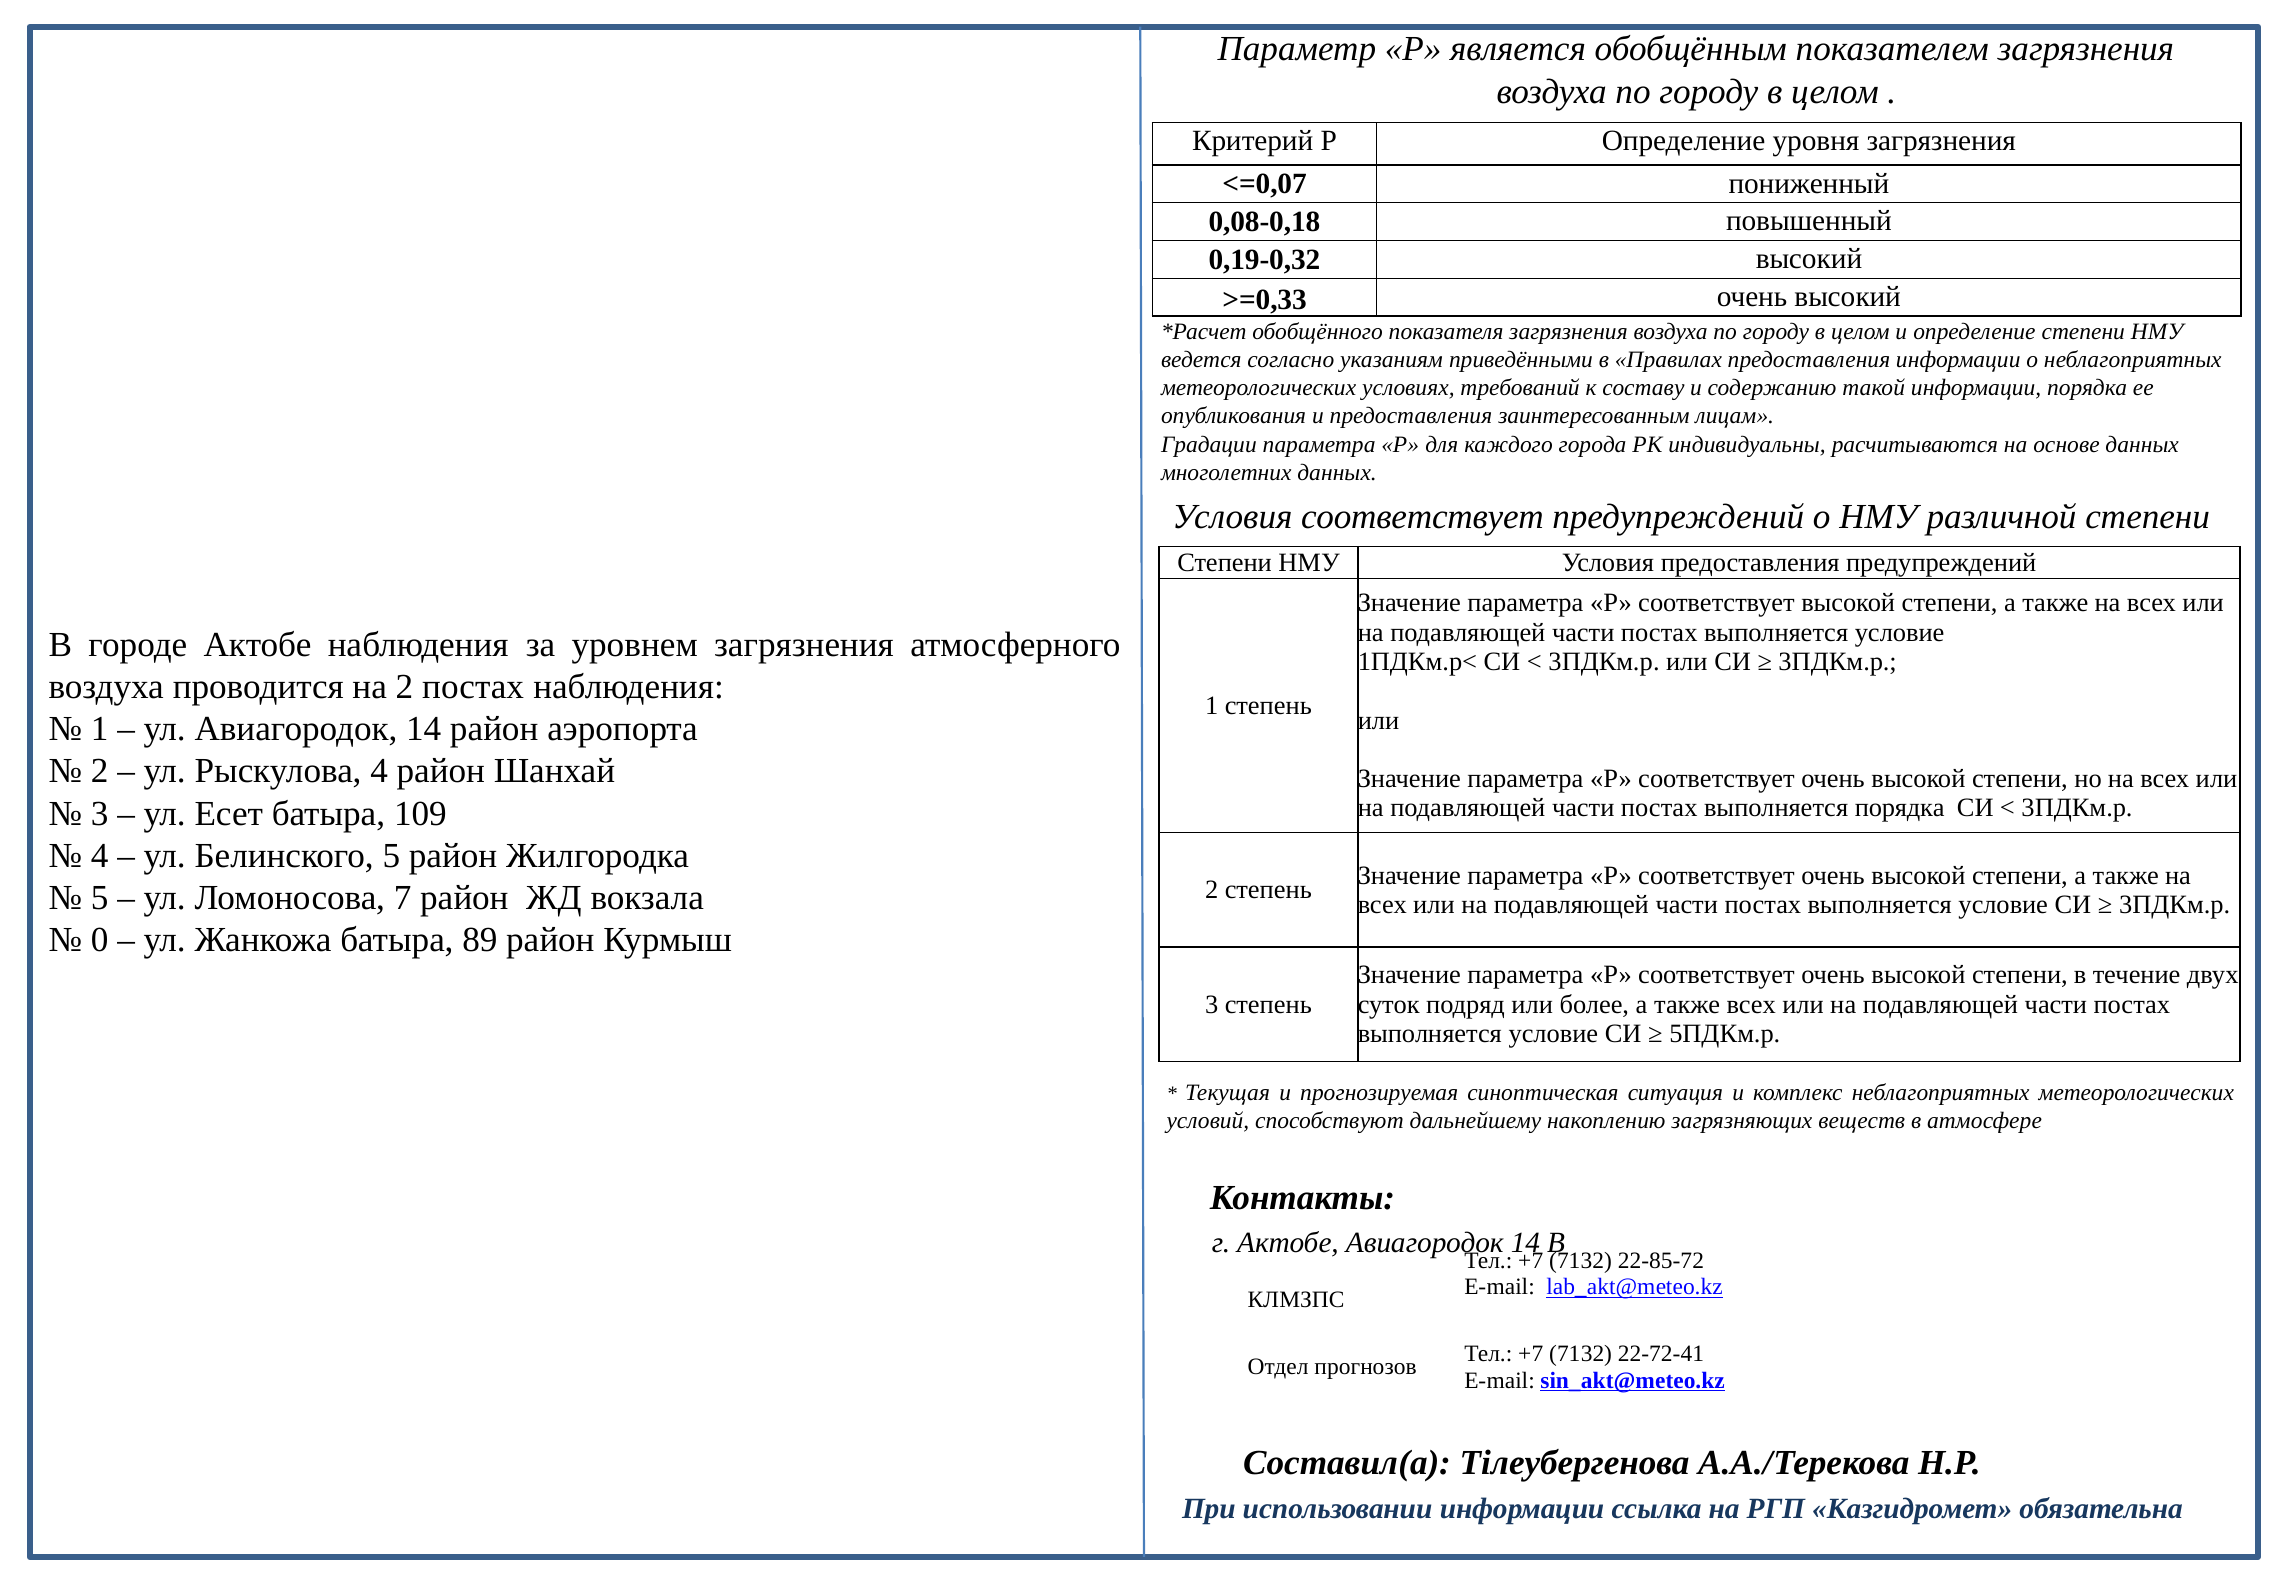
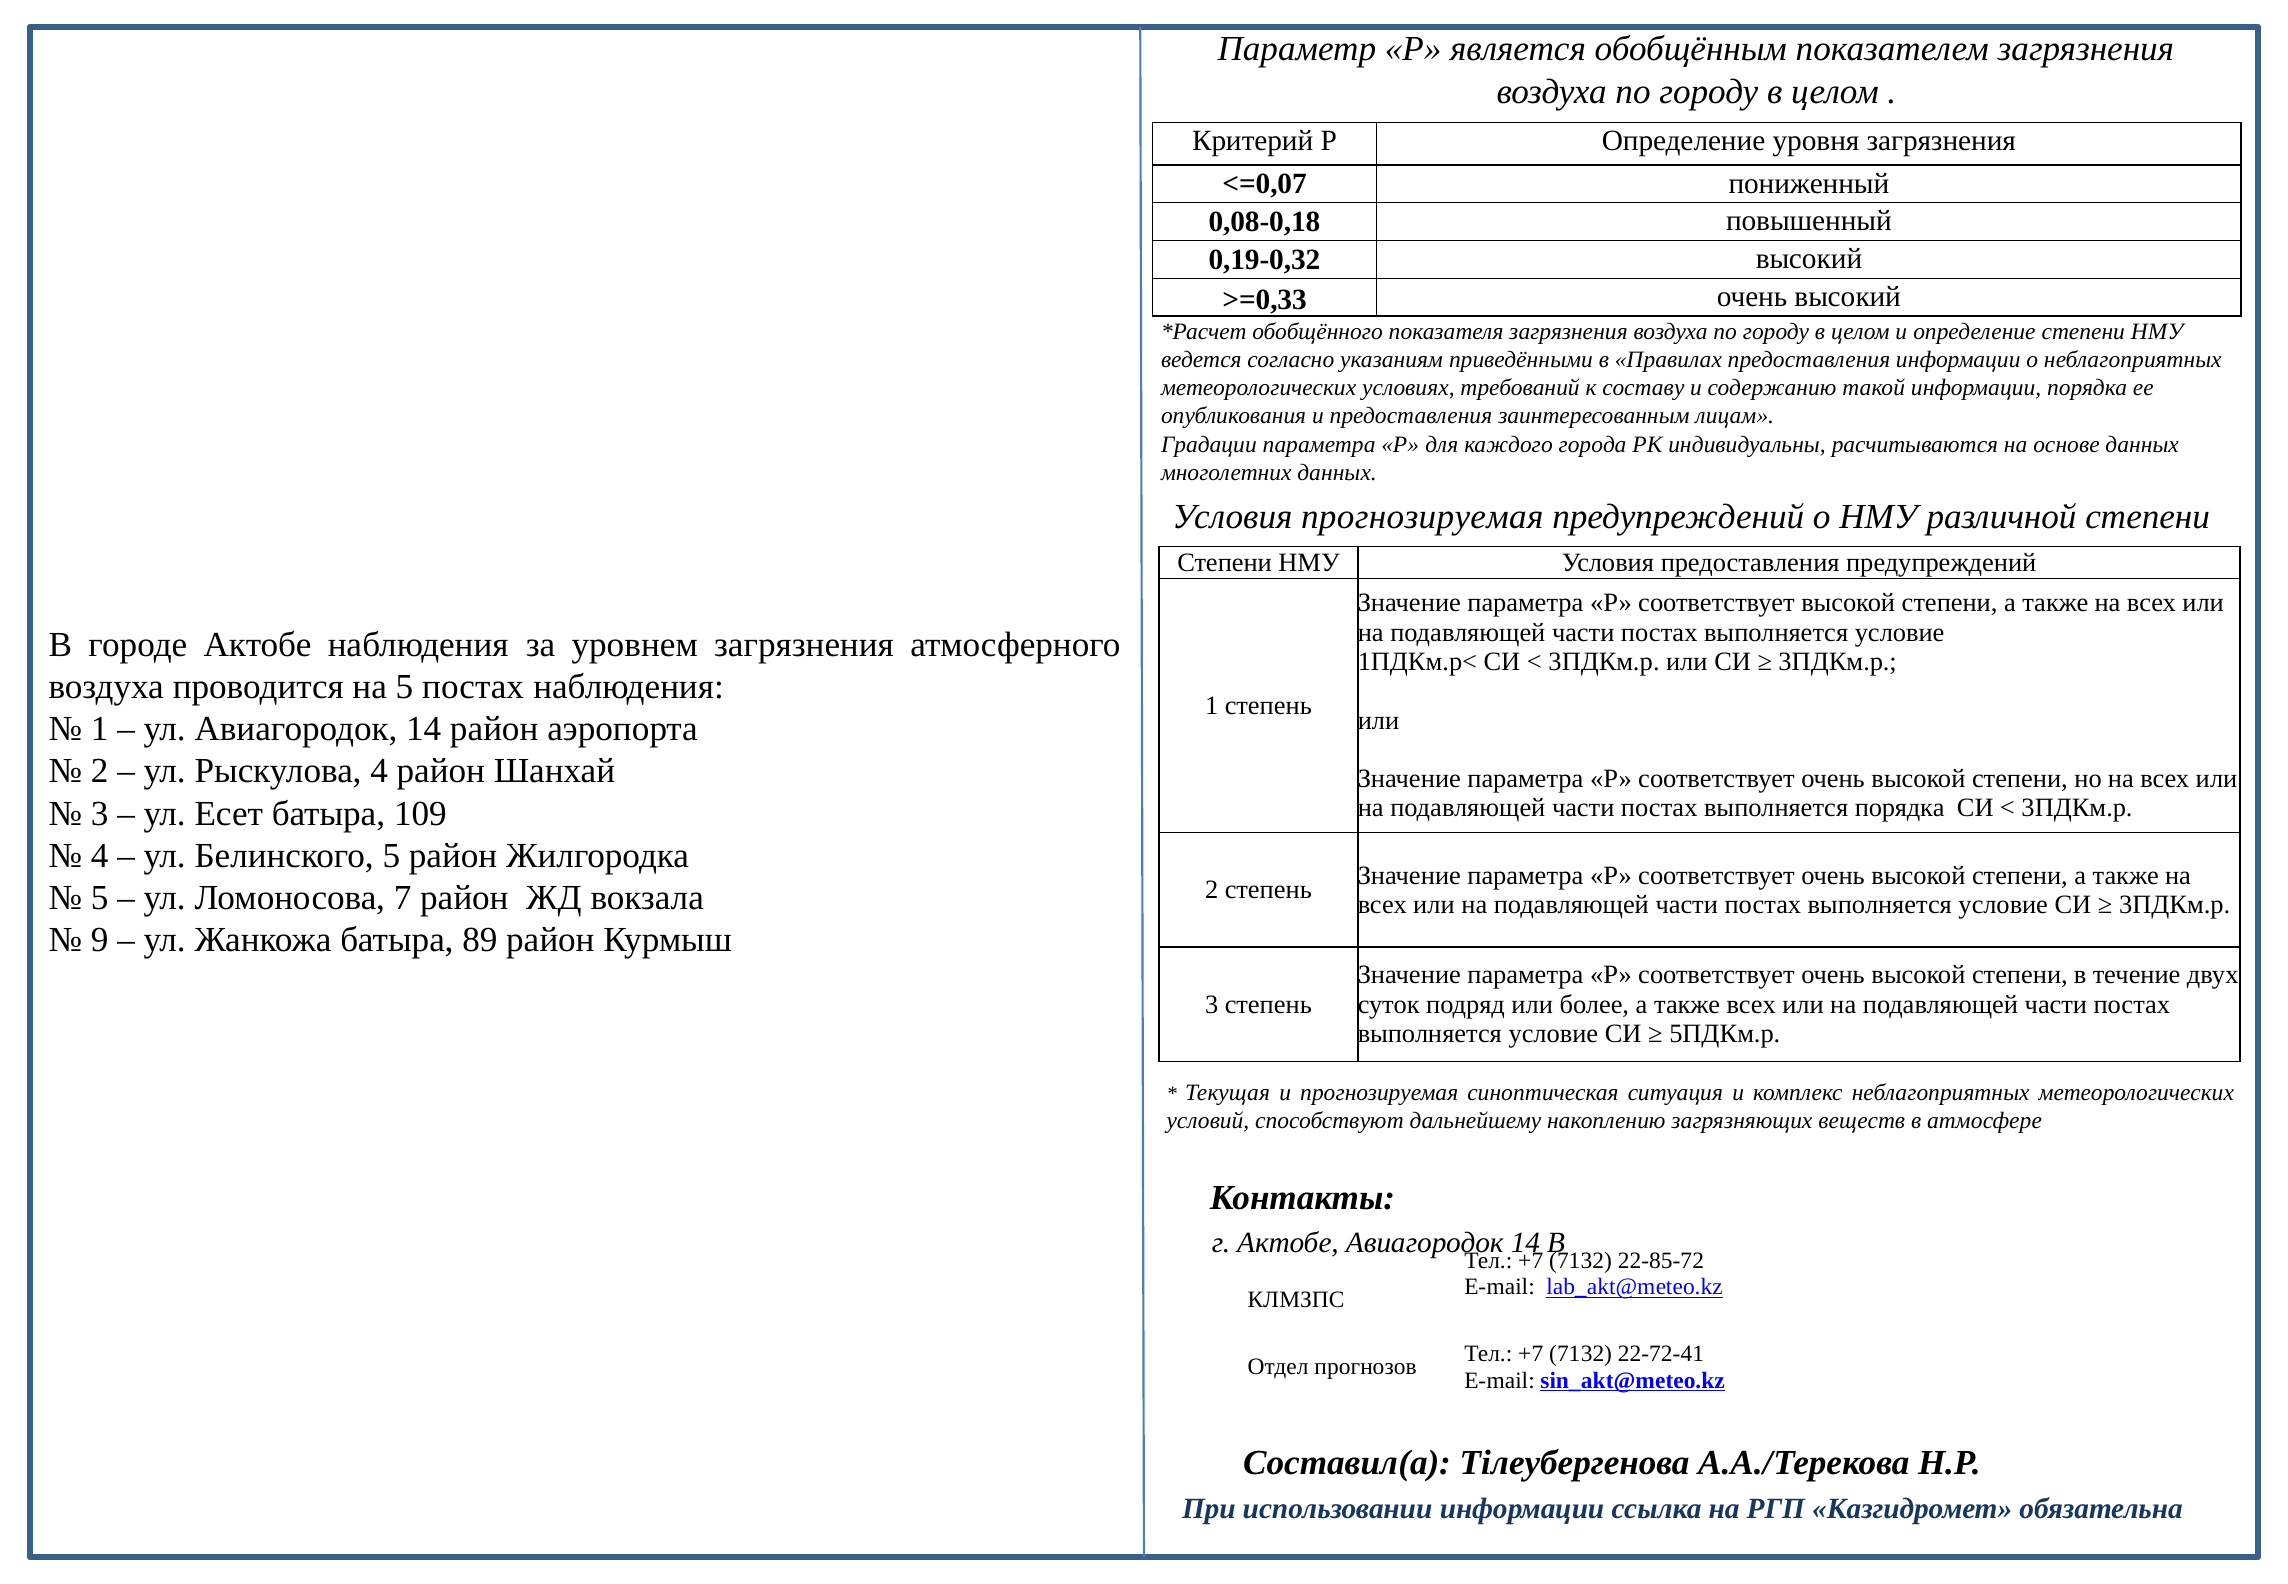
Условия соответствует: соответствует -> прогнозируемая (1422, 516)
на 2: 2 -> 5 (405, 687)
0: 0 -> 9 (100, 940)
